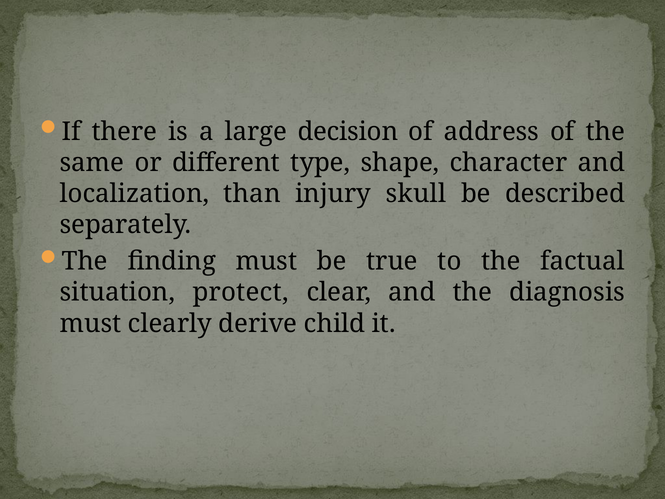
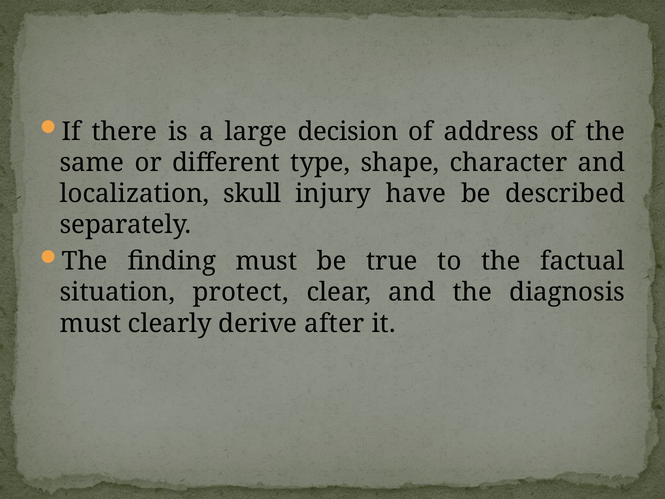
than: than -> skull (252, 194)
skull: skull -> have (416, 194)
child: child -> after (334, 323)
